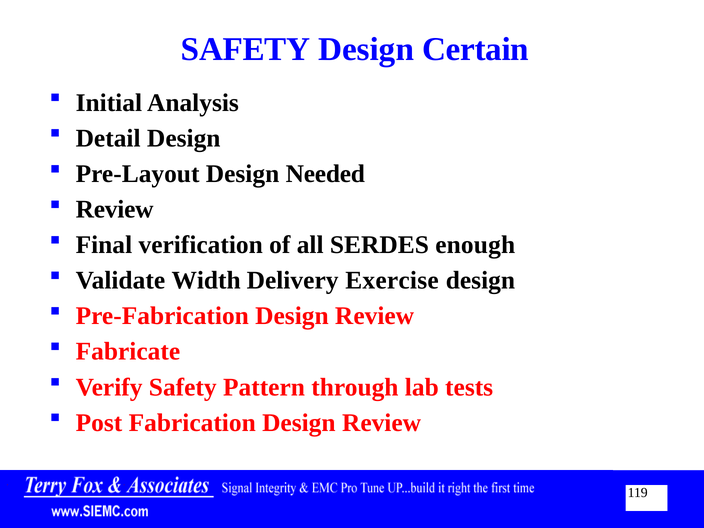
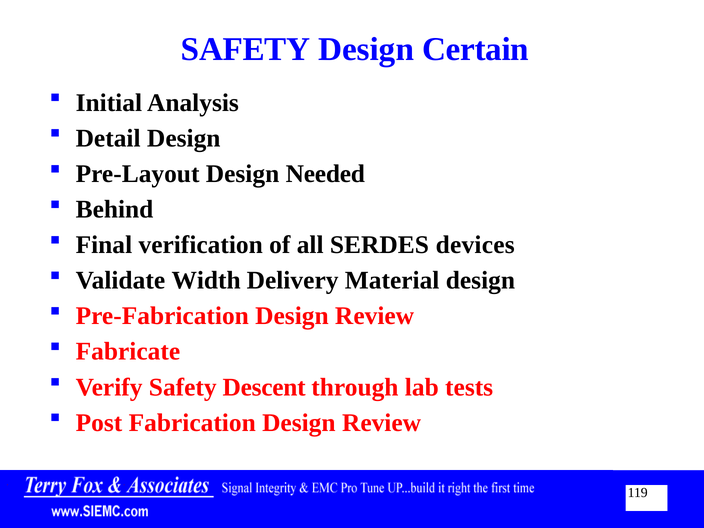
Review: Review -> Behind (115, 209)
enough: enough -> devices (475, 245)
Exercise: Exercise -> Material (392, 280)
Pattern: Pattern -> Descent (264, 387)
